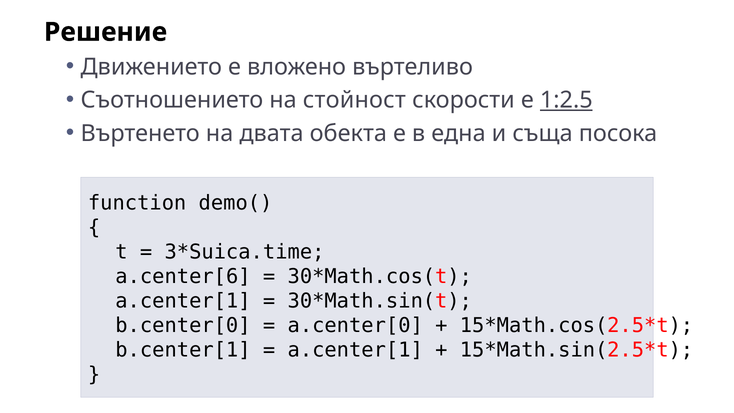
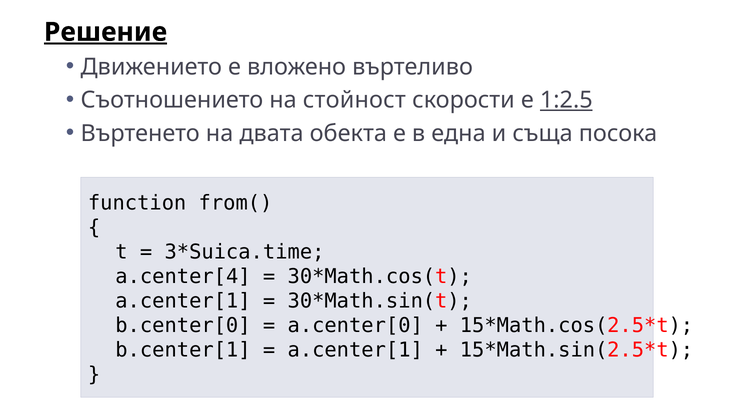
Решение underline: none -> present (106, 32)
demo(: demo( -> from( (235, 203)
a.center[6: a.center[6 -> a.center[4 (183, 276)
